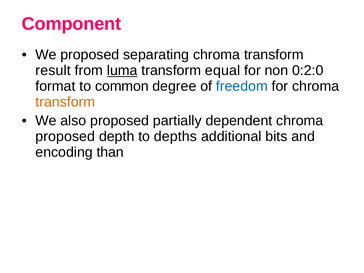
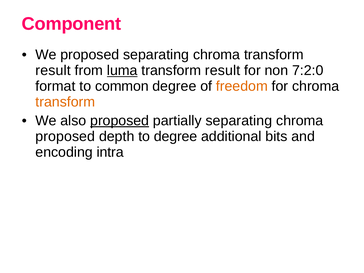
equal: equal -> result (223, 70)
0:2:0: 0:2:0 -> 7:2:0 (308, 70)
freedom colour: blue -> orange (242, 86)
proposed underline: none -> present (120, 121)
partially dependent: dependent -> separating (239, 121)
to depths: depths -> degree (176, 136)
than: than -> intra (110, 152)
